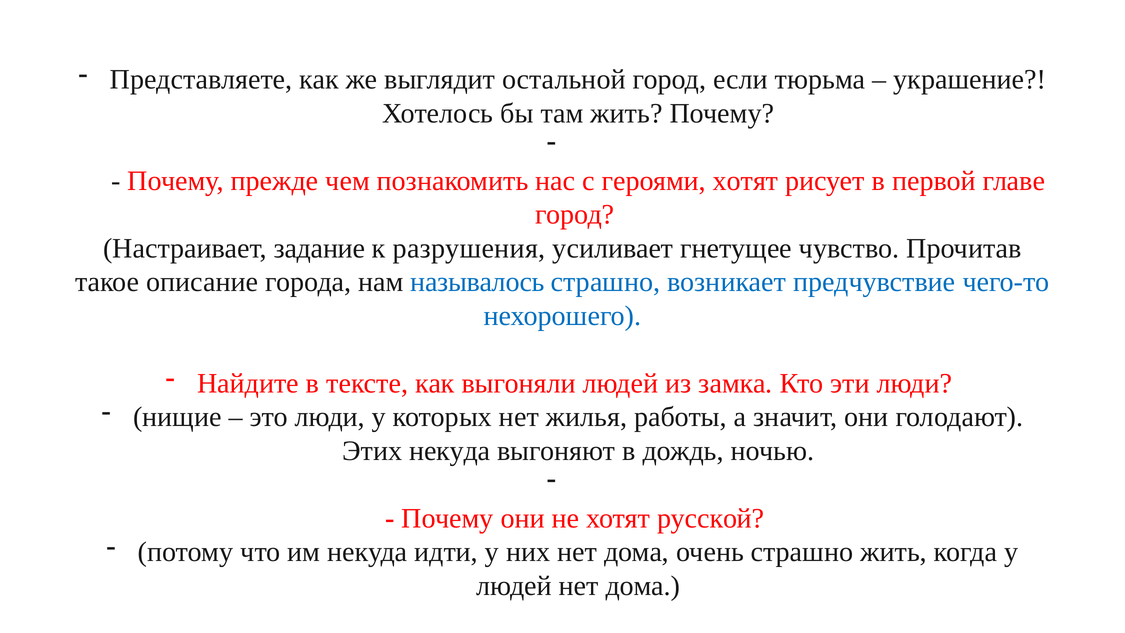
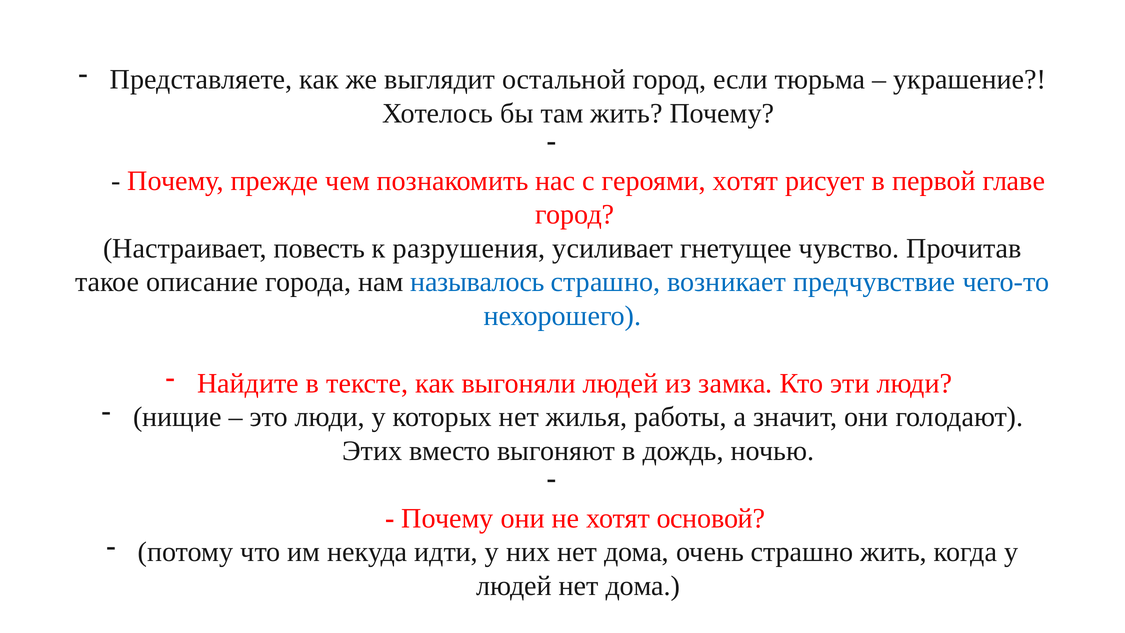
задание: задание -> повесть (319, 248)
Этих некуда: некуда -> вместо (450, 451)
русской: русской -> основой (711, 518)
